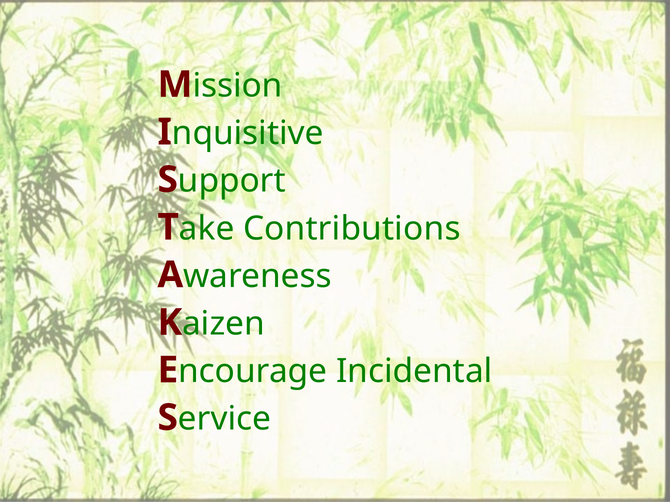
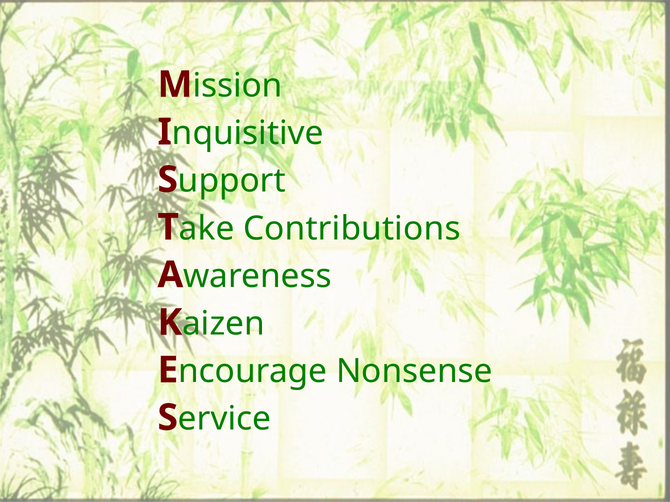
Incidental: Incidental -> Nonsense (414, 372)
